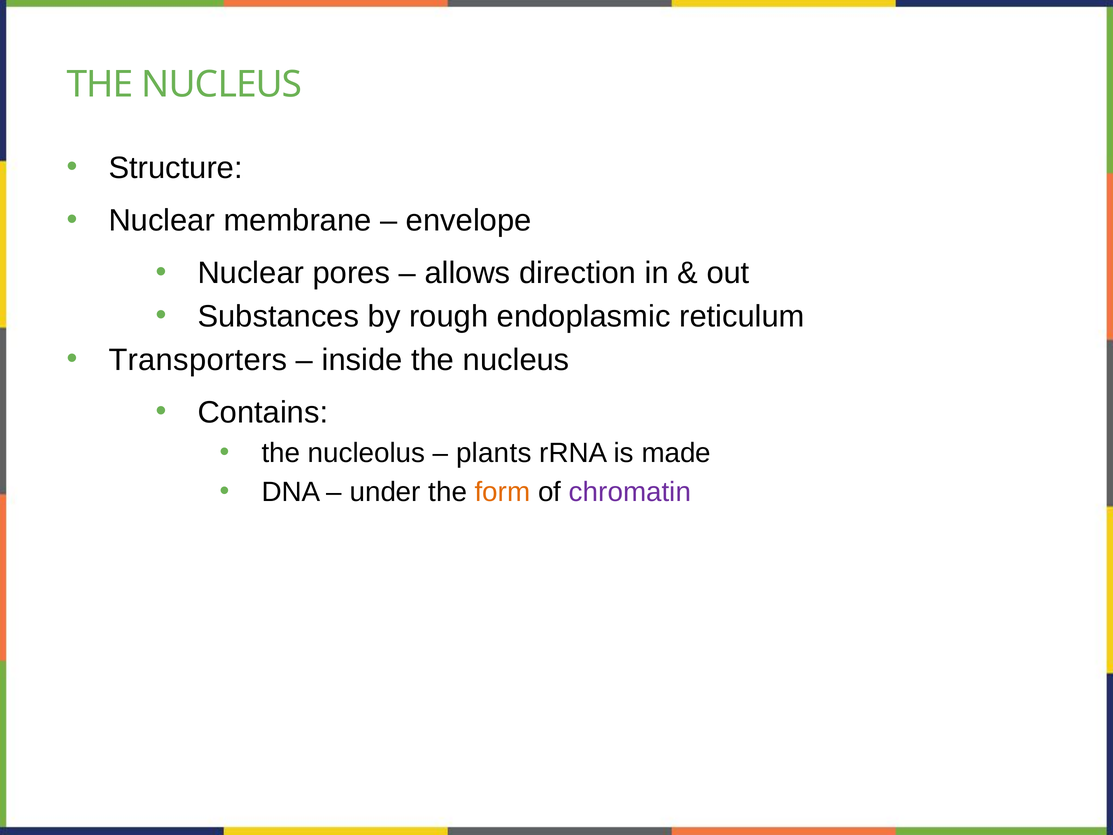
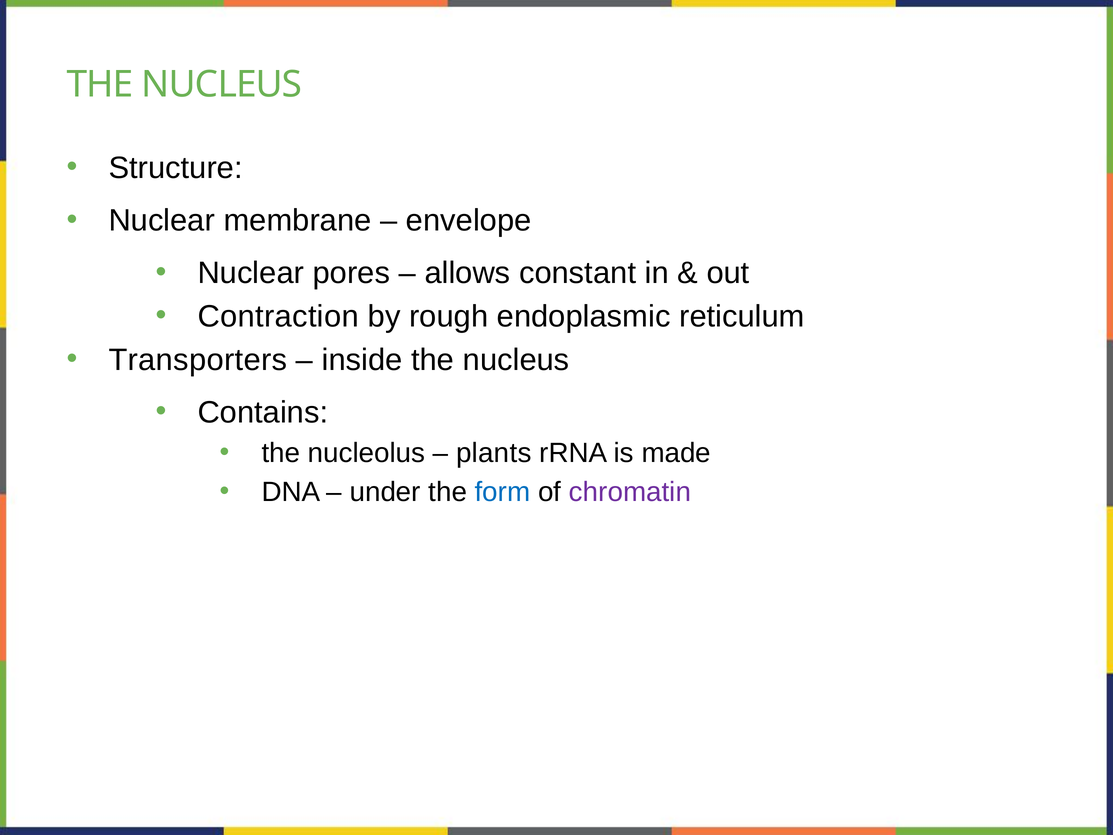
direction: direction -> constant (578, 273)
Substances: Substances -> Contraction (278, 316)
form colour: orange -> blue (502, 492)
